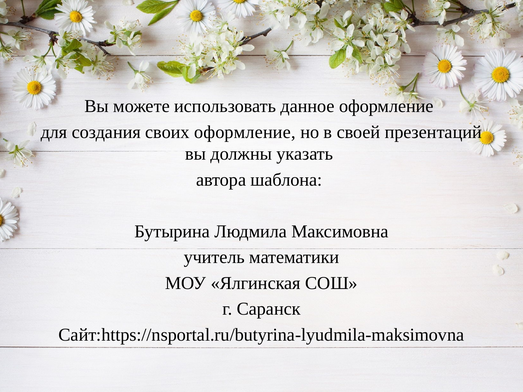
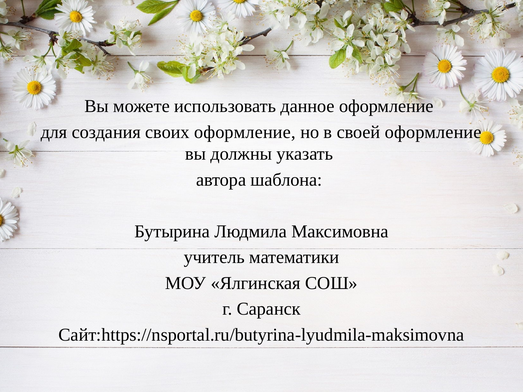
своей презентаций: презентаций -> оформление (433, 132)
